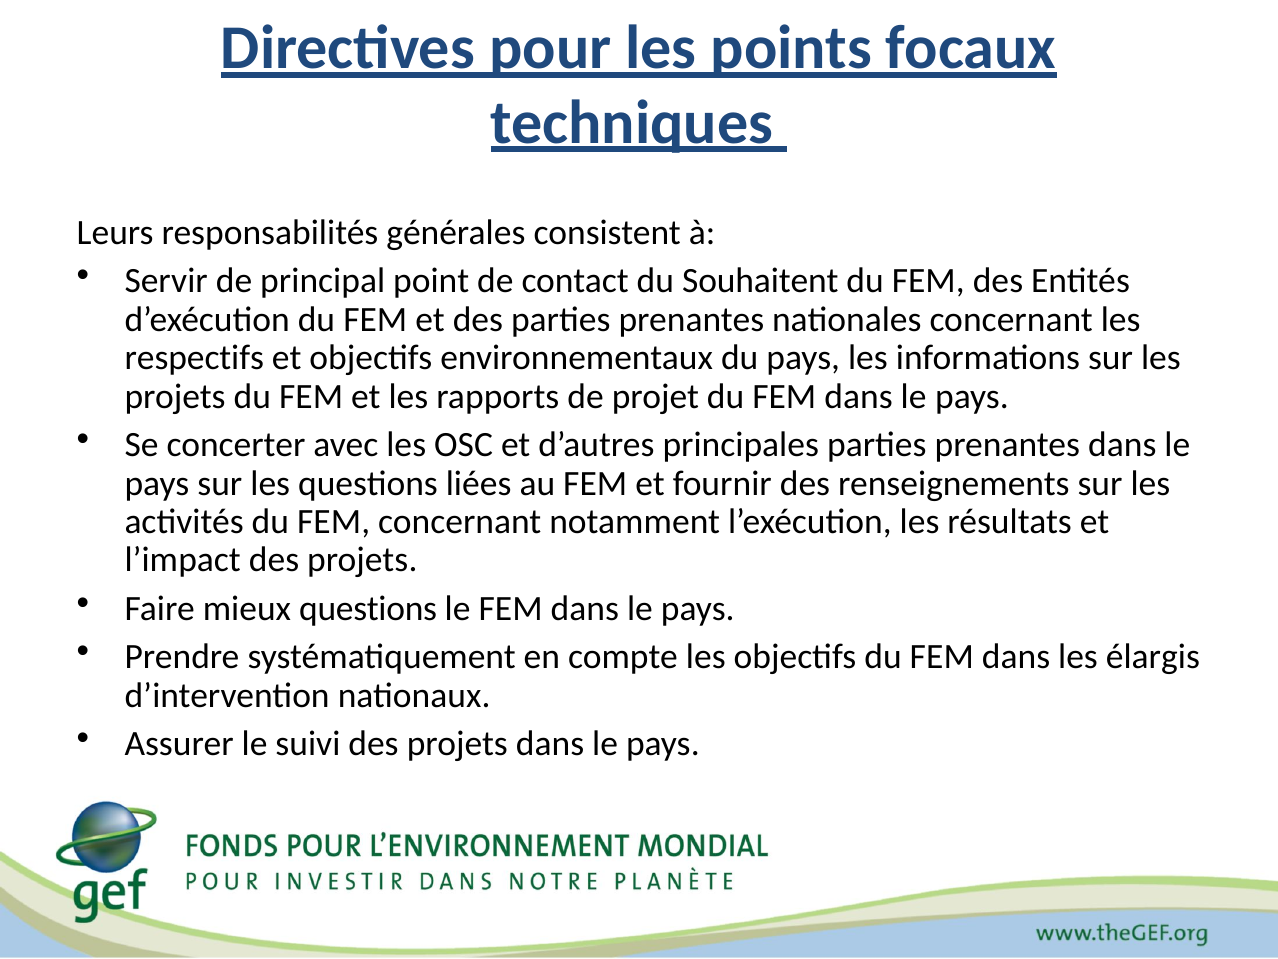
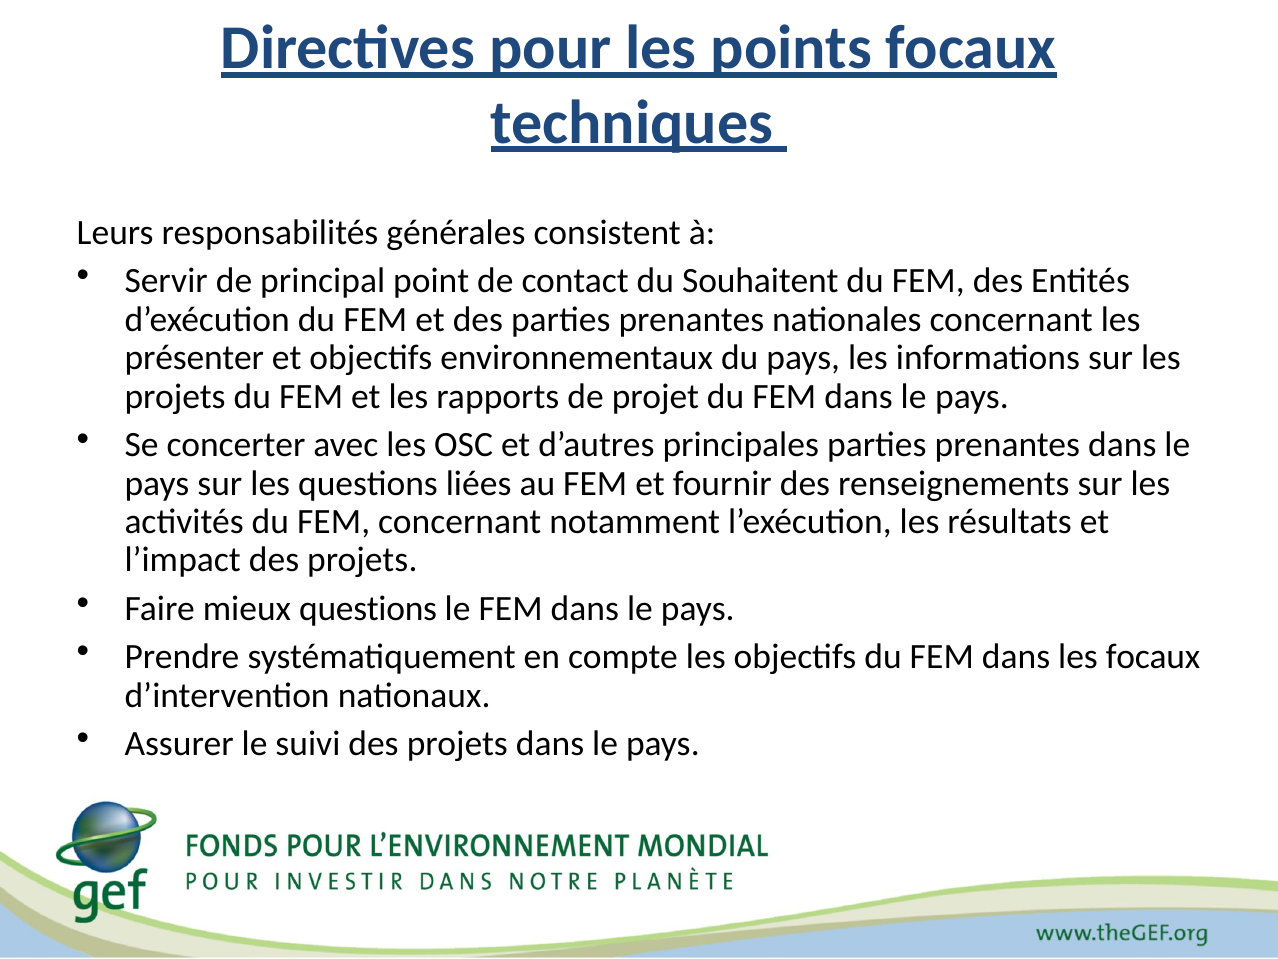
respectifs: respectifs -> présenter (194, 358)
les élargis: élargis -> focaux (1153, 657)
